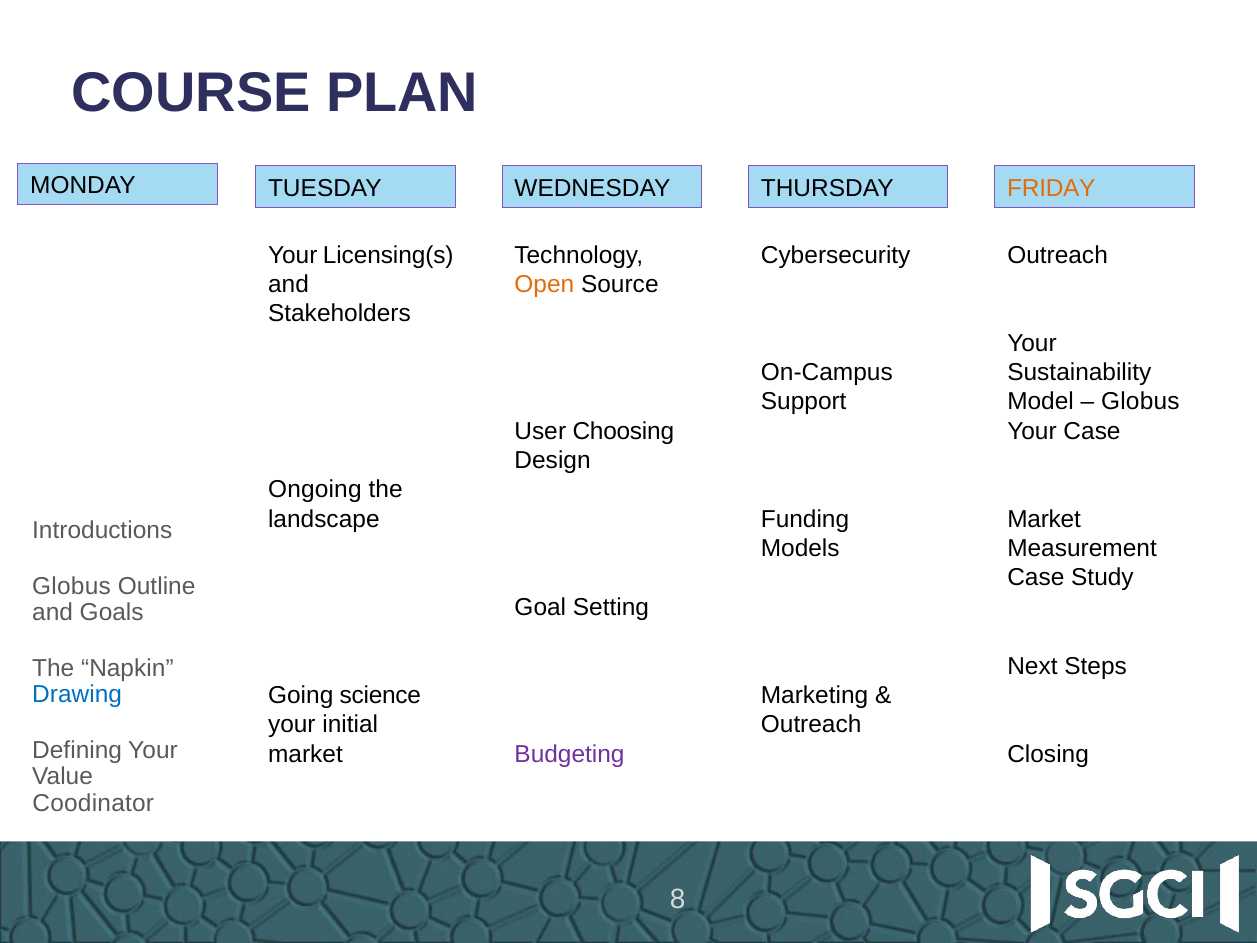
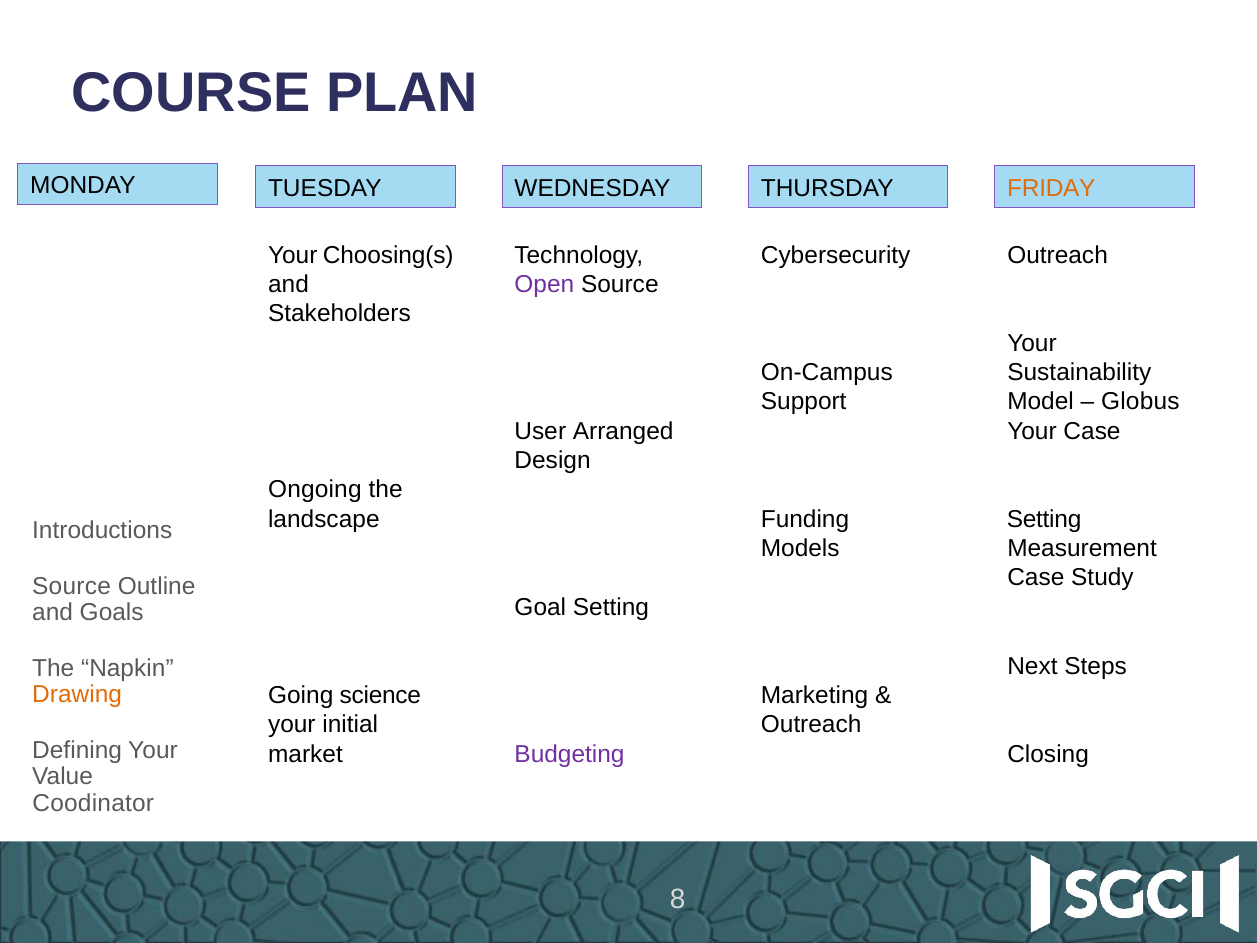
Licensing(s: Licensing(s -> Choosing(s (388, 255)
Open colour: orange -> purple (544, 284)
Choosing: Choosing -> Arranged (623, 431)
Market: Market -> Setting (1044, 519)
Globus: Globus -> Source (72, 586)
Drawing colour: blue -> orange (77, 694)
